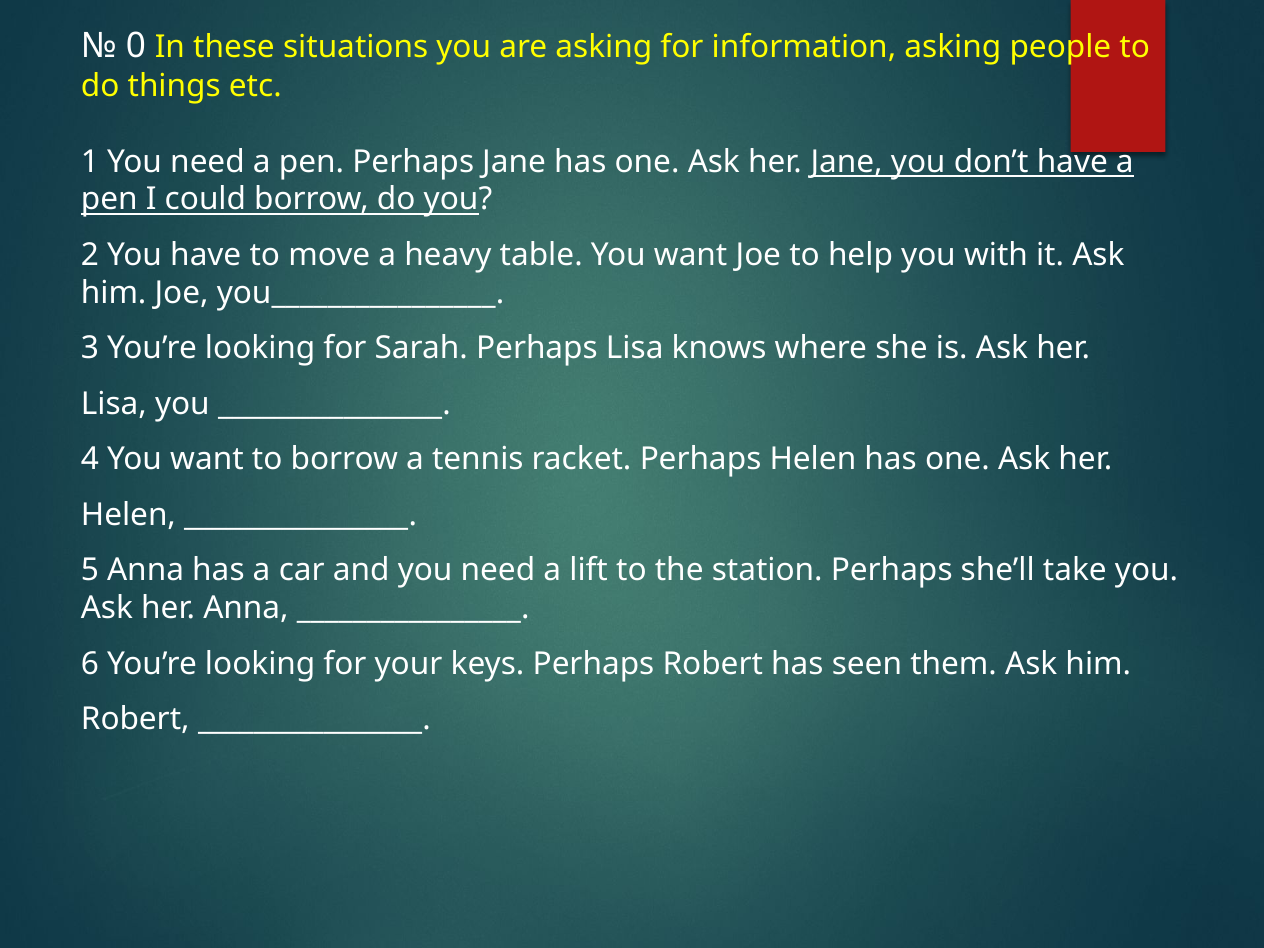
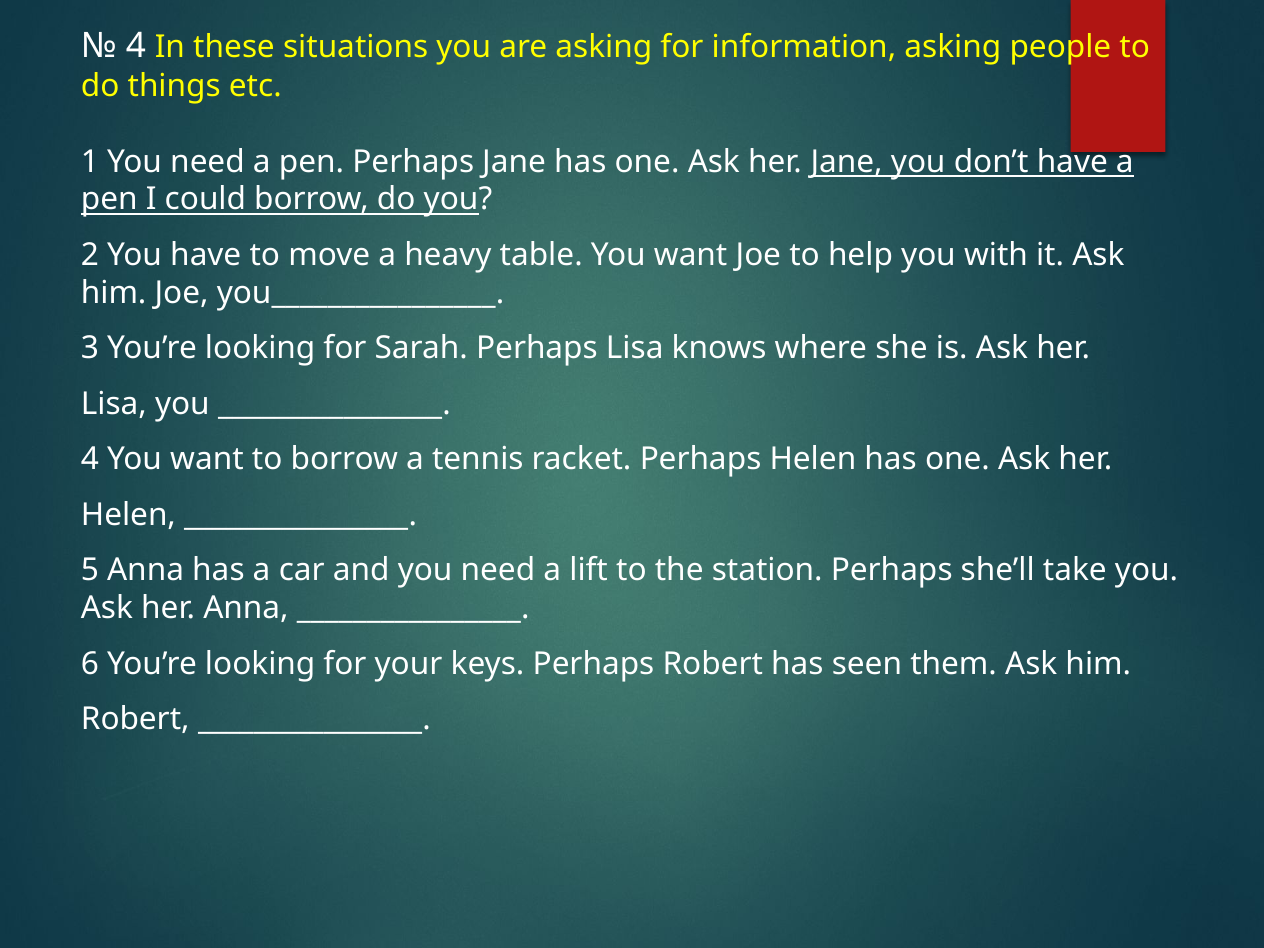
0: 0 -> 4 (136, 46)
